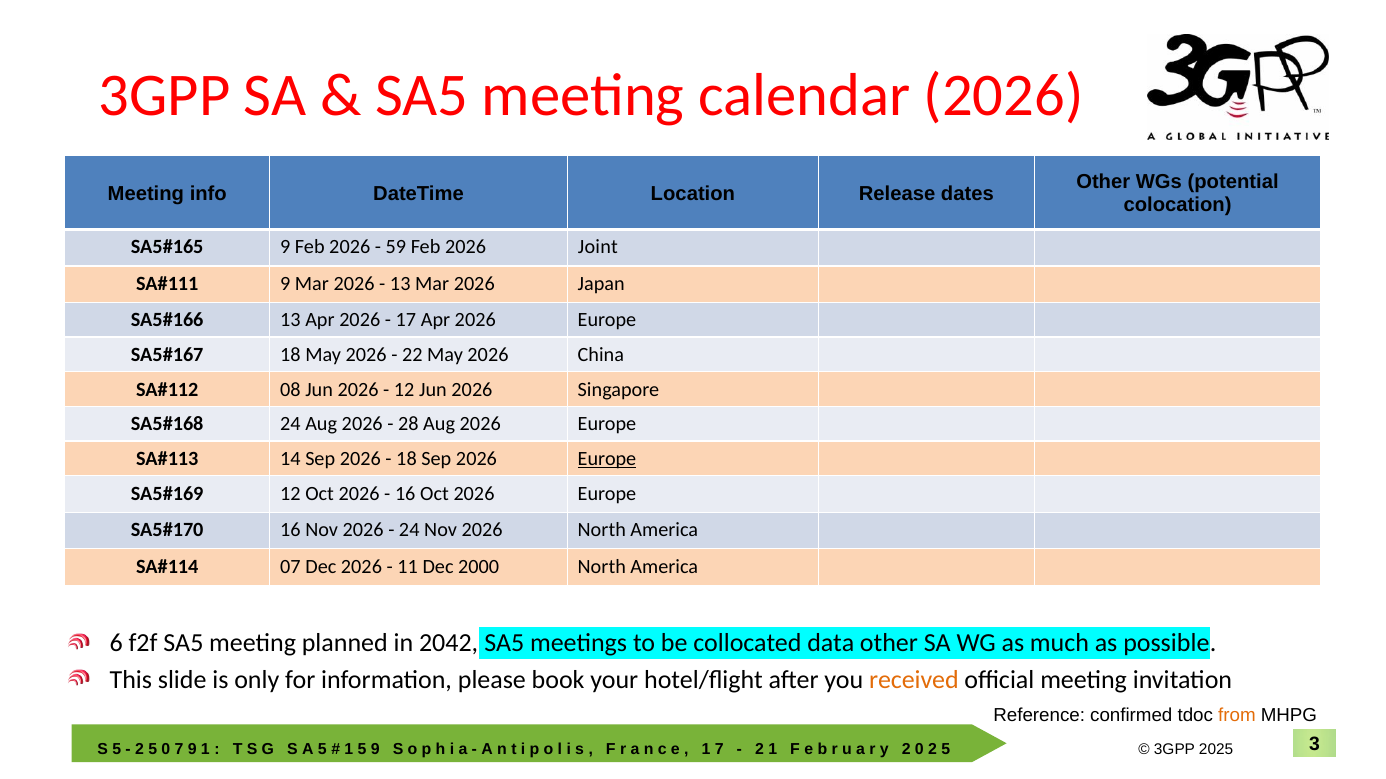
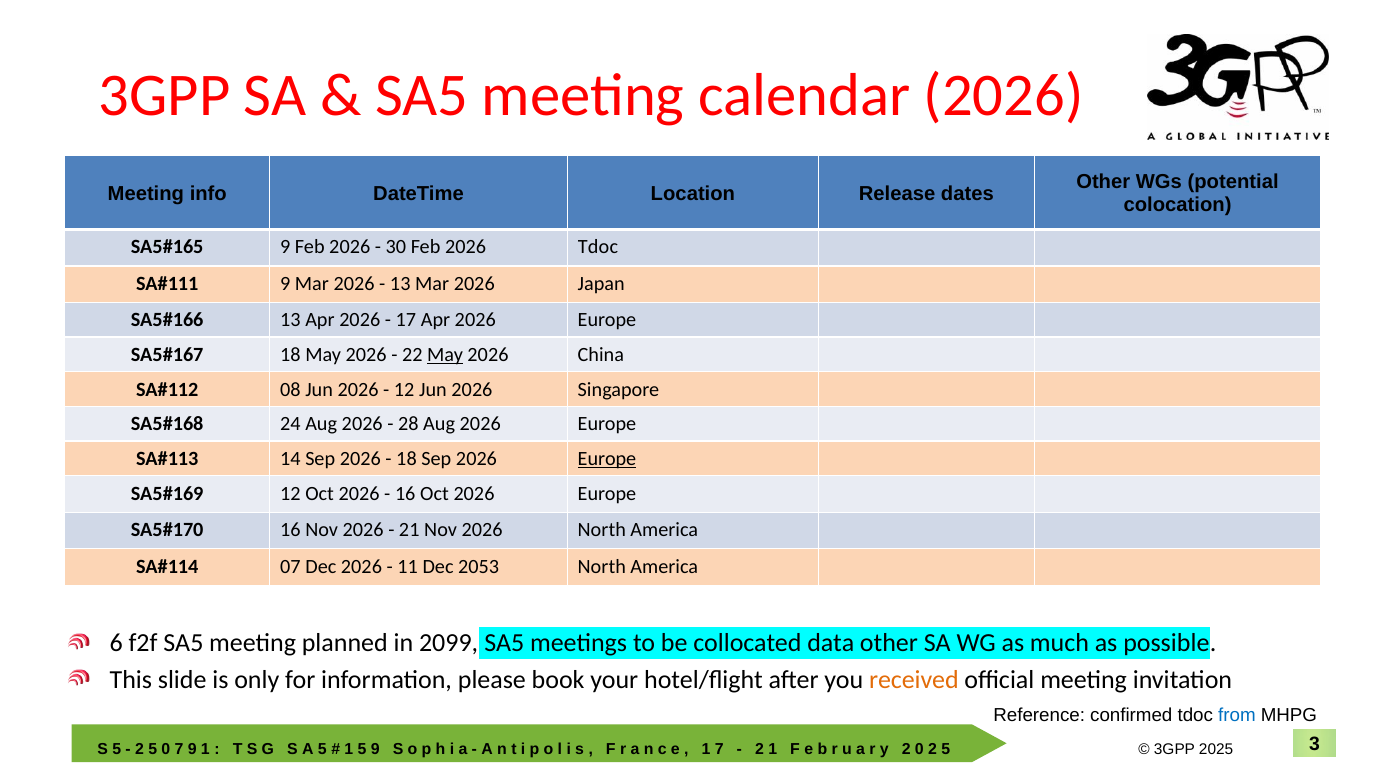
59: 59 -> 30 (396, 247)
2026 Joint: Joint -> Tdoc (598, 247)
May underline: none -> present (445, 355)
24: 24 -> 21 (409, 530)
2000: 2000 -> 2053 (479, 567)
2042: 2042 -> 2099 (449, 644)
from colour: orange -> blue (1237, 716)
